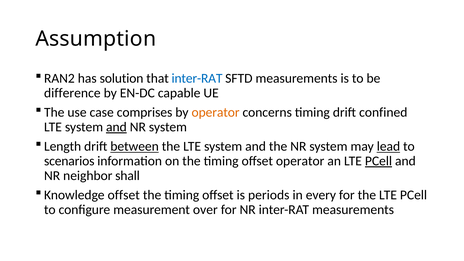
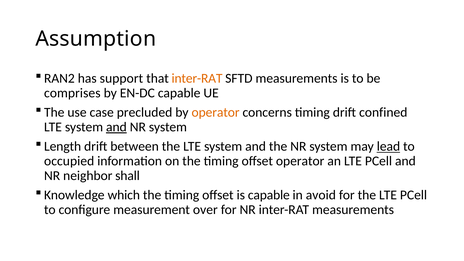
solution: solution -> support (121, 78)
inter-RAT colour: blue -> orange (197, 78)
difference: difference -> comprises (72, 93)
comprises: comprises -> precluded (145, 112)
between underline: present -> none (135, 146)
scenarios: scenarios -> occupied (69, 161)
PCell underline: present -> none (378, 161)
Knowledge offset: offset -> which (124, 195)
is periods: periods -> capable (269, 195)
every: every -> avoid (321, 195)
